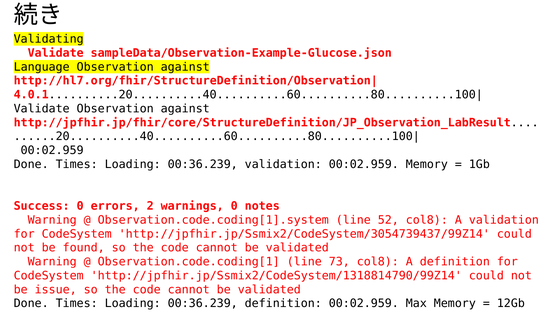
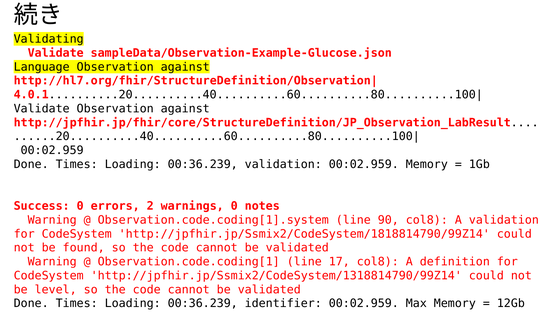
52: 52 -> 90 (388, 220)
http://jpfhir.jp/Ssmix2/CodeSystem/3054739437/99Z14: http://jpfhir.jp/Ssmix2/CodeSystem/3054739437/99Z14 -> http://jpfhir.jp/Ssmix2/CodeSystem/1818814790/99Z14 (304, 234)
73: 73 -> 17 (339, 262)
issue: issue -> level (56, 290)
00:36.239 definition: definition -> identifier (283, 304)
